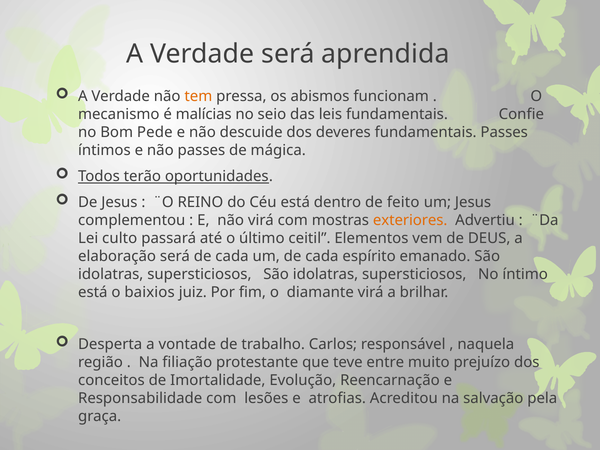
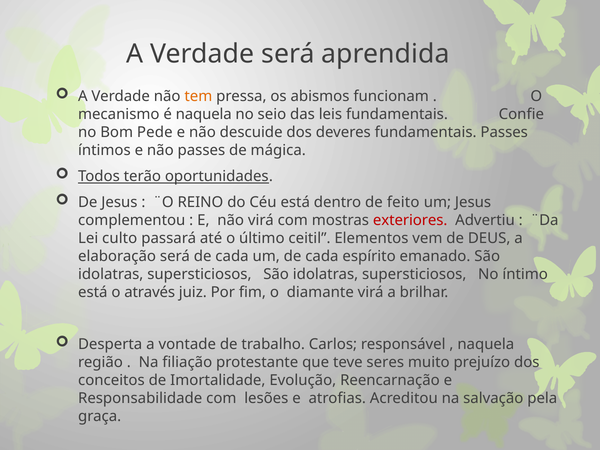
é malícias: malícias -> naquela (204, 114)
exteriores colour: orange -> red (410, 220)
baixios: baixios -> através (150, 292)
entre: entre -> seres (385, 362)
